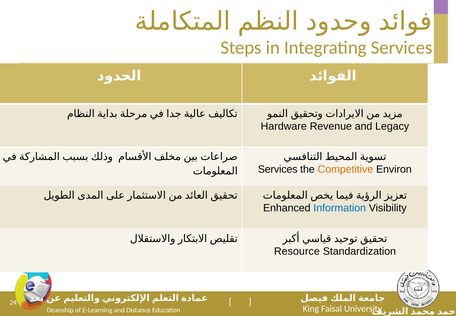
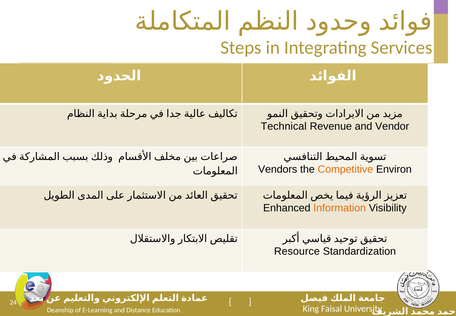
Hardware: Hardware -> Technical (284, 126)
Legacy: Legacy -> Vendor (392, 126)
Services: Services -> Vendors (278, 169)
Information colour: blue -> orange (340, 208)
